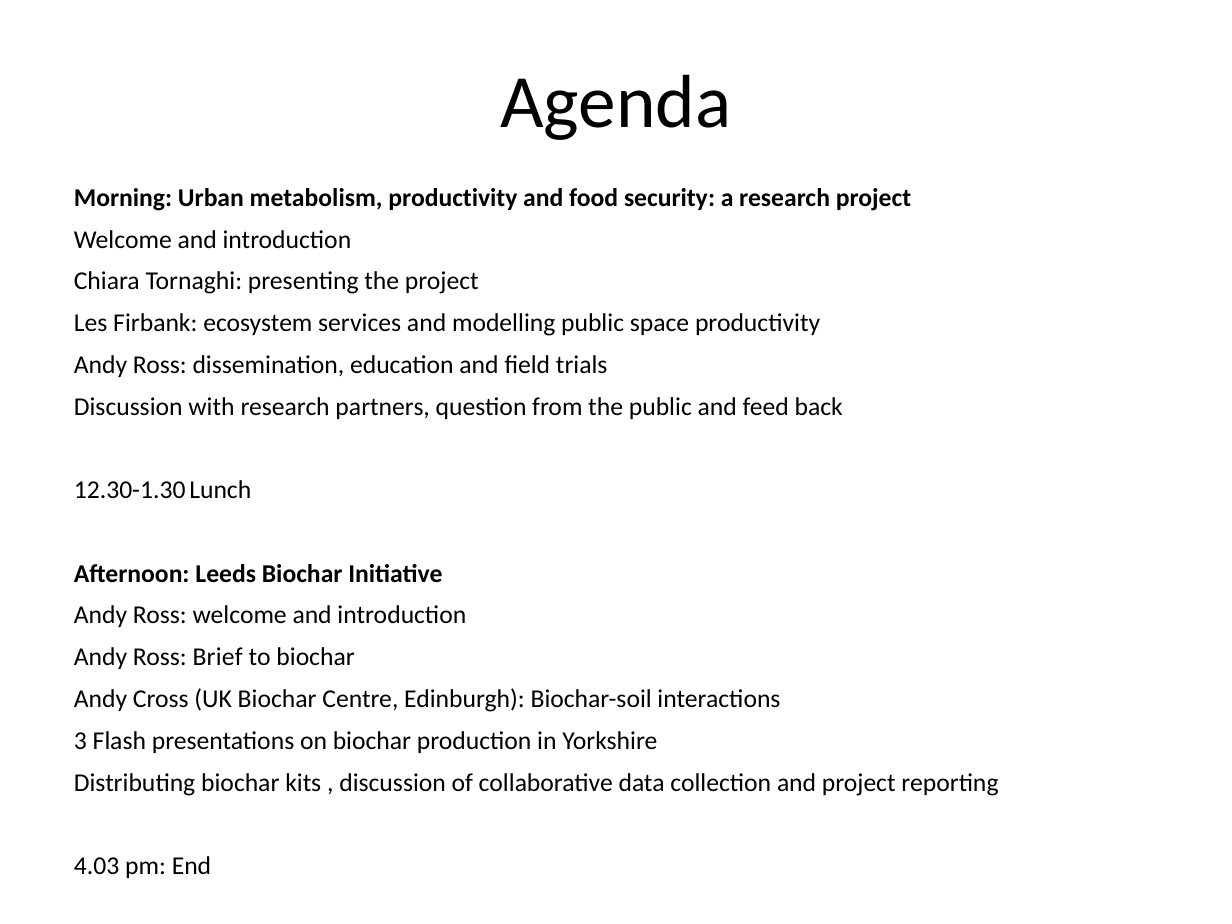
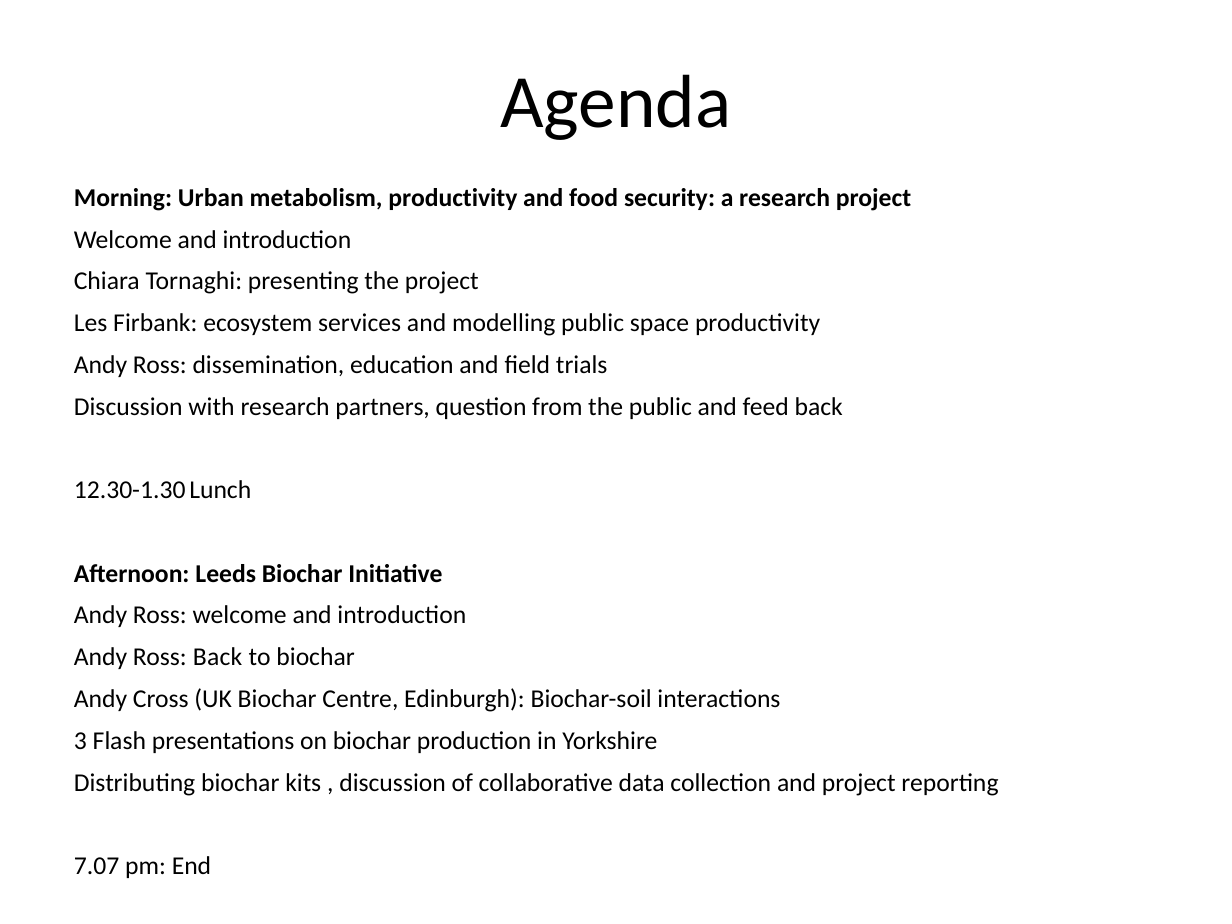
Ross Brief: Brief -> Back (218, 657)
4.03: 4.03 -> 7.07 (97, 866)
